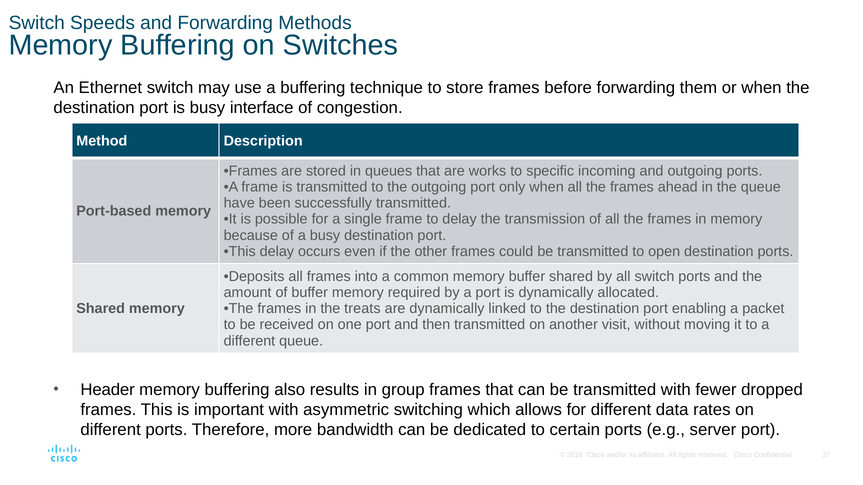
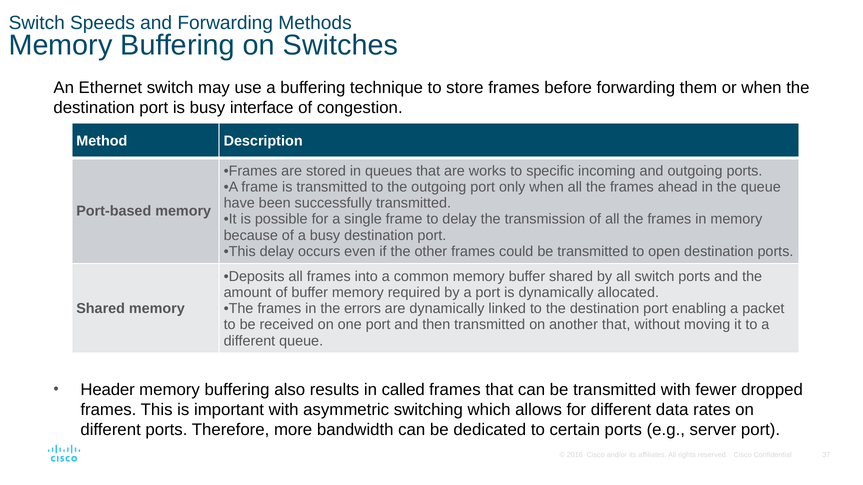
treats: treats -> errors (363, 309)
another visit: visit -> that (616, 325)
group: group -> called (403, 390)
